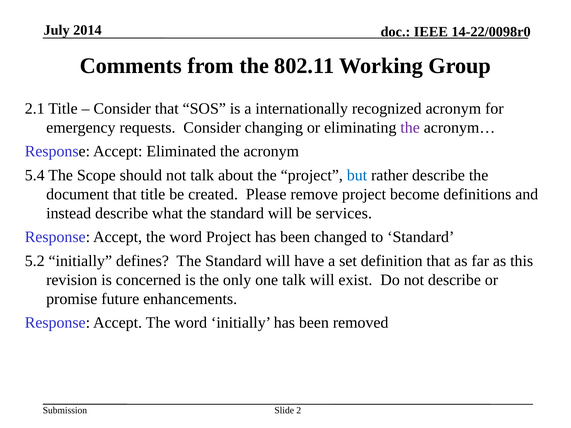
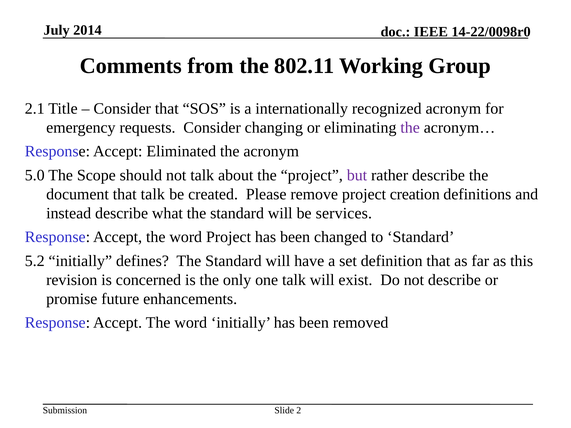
5.4: 5.4 -> 5.0 (35, 175)
but colour: blue -> purple (357, 175)
that title: title -> talk (153, 194)
become: become -> creation (415, 194)
